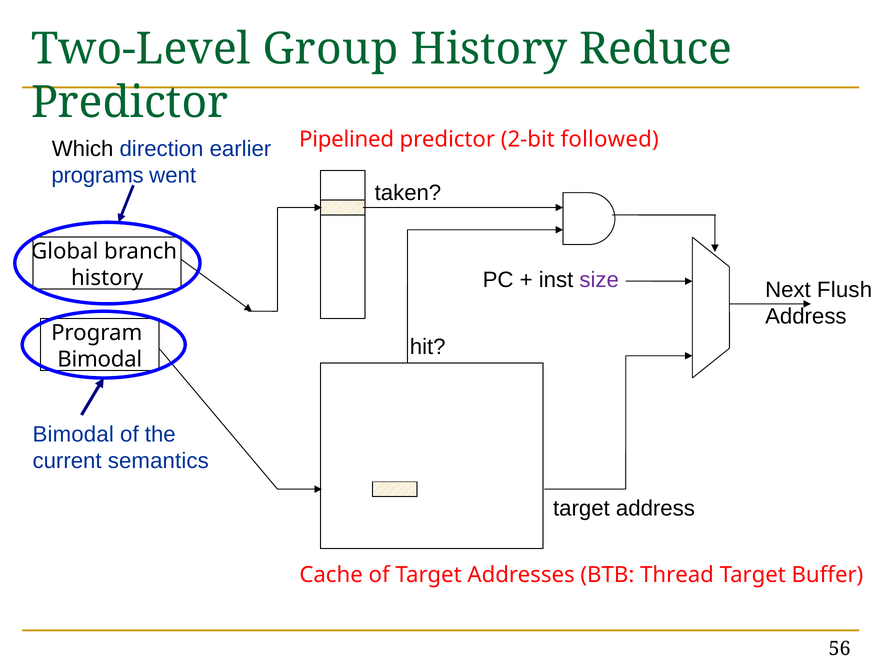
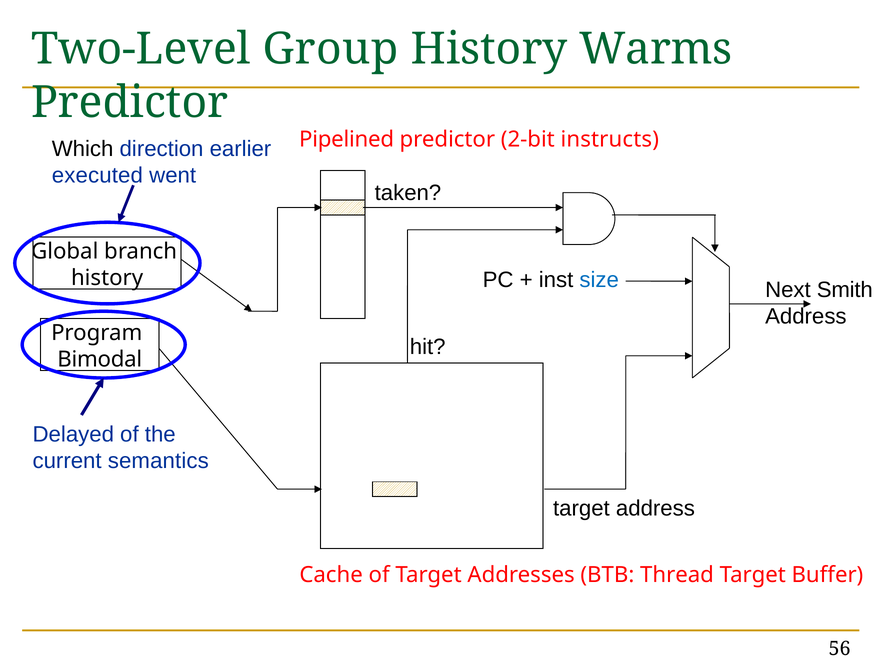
Reduce: Reduce -> Warms (656, 49)
followed: followed -> instructs (610, 139)
programs: programs -> executed (97, 175)
size colour: purple -> blue (599, 280)
Flush: Flush -> Smith (845, 290)
Bimodal: Bimodal -> Delayed (73, 434)
